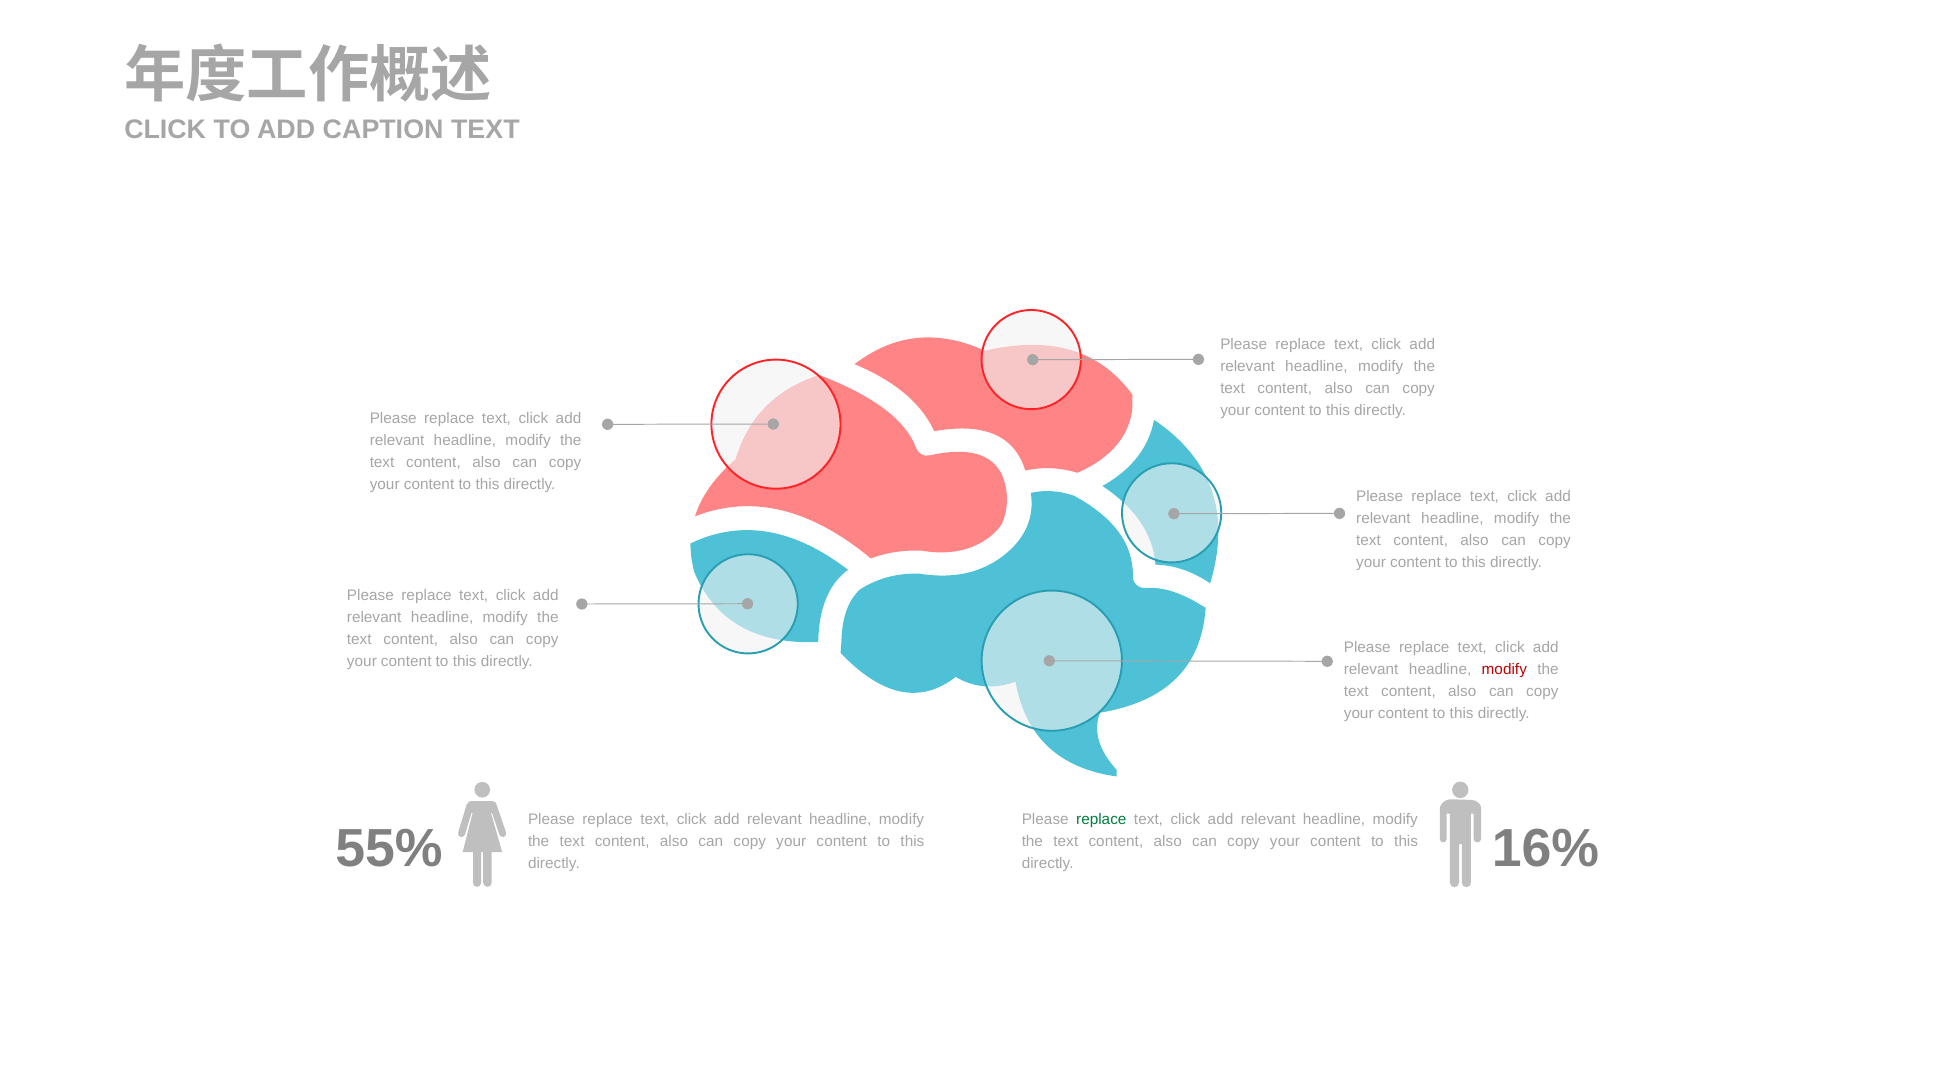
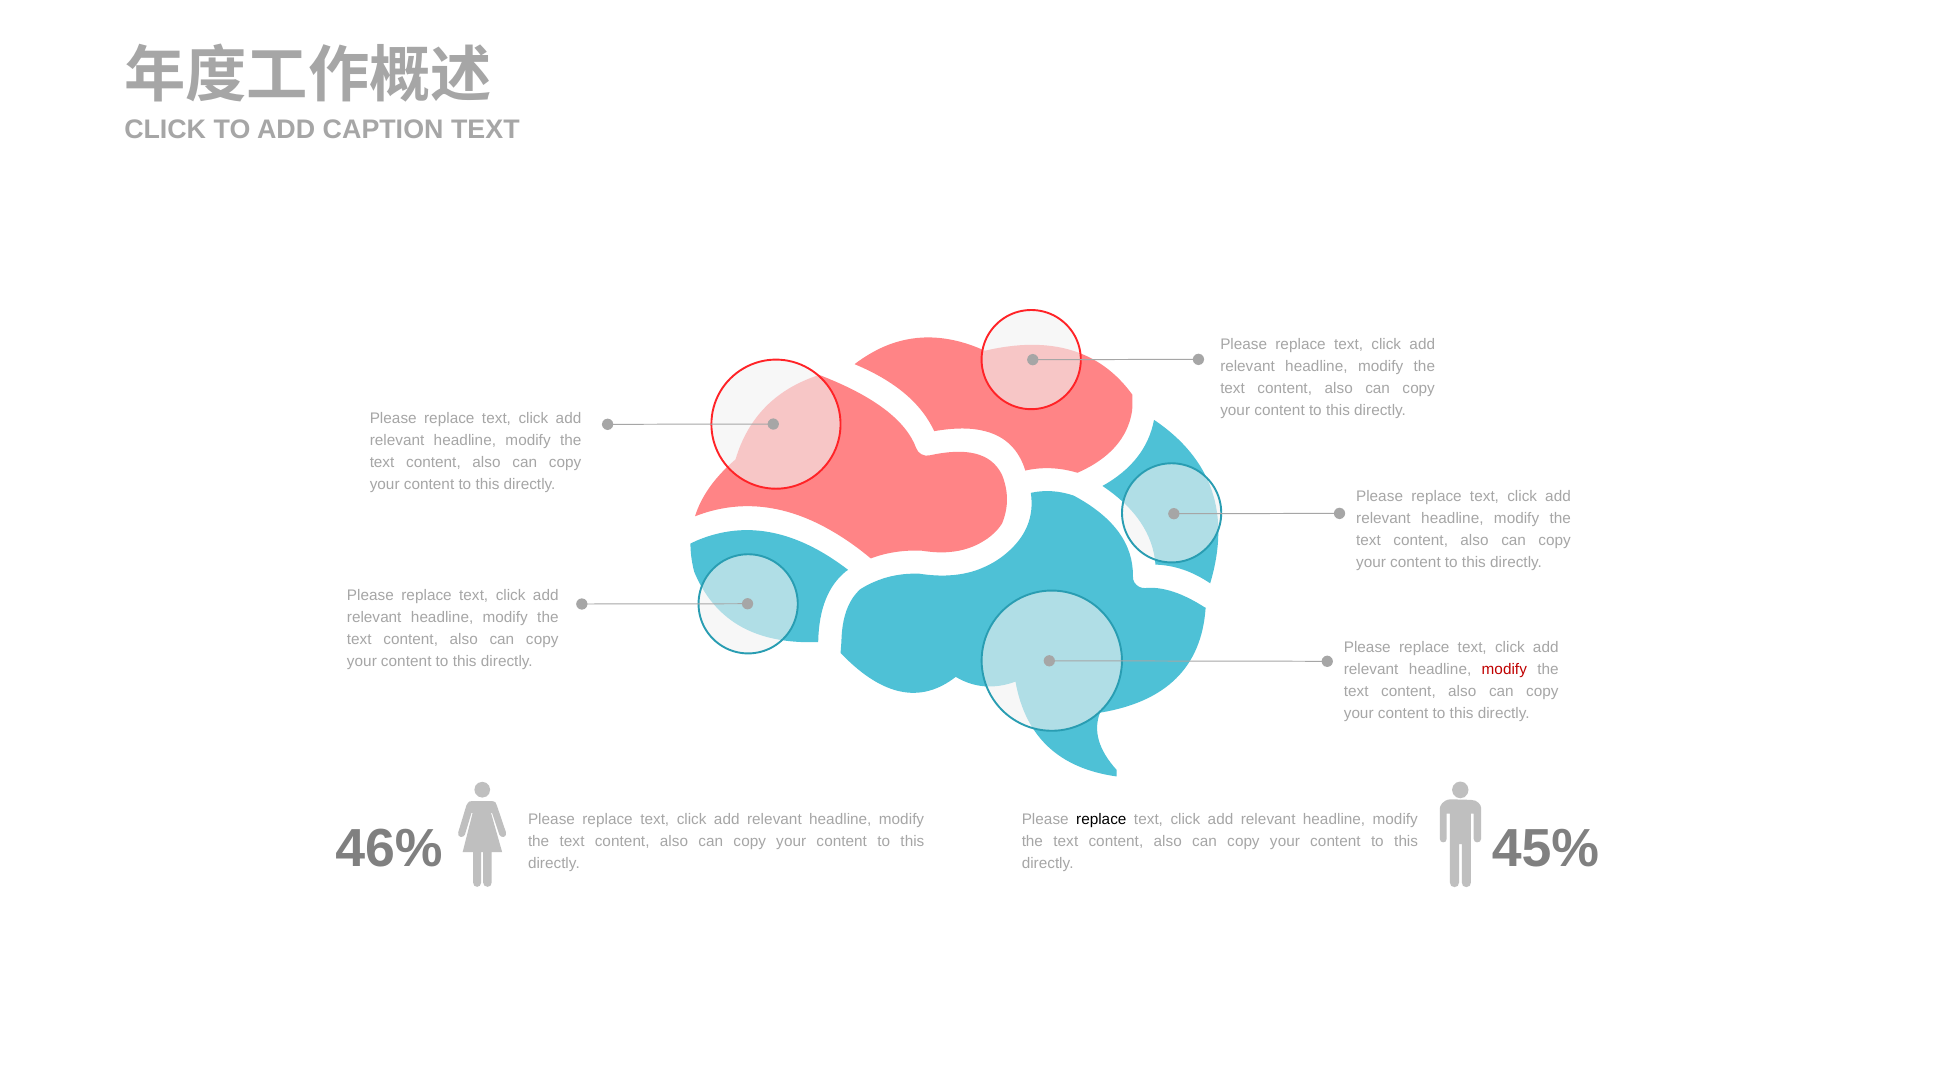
replace colour: green -> black (1101, 820)
55%: 55% -> 46% (389, 850)
16%: 16% -> 45% (1546, 850)
